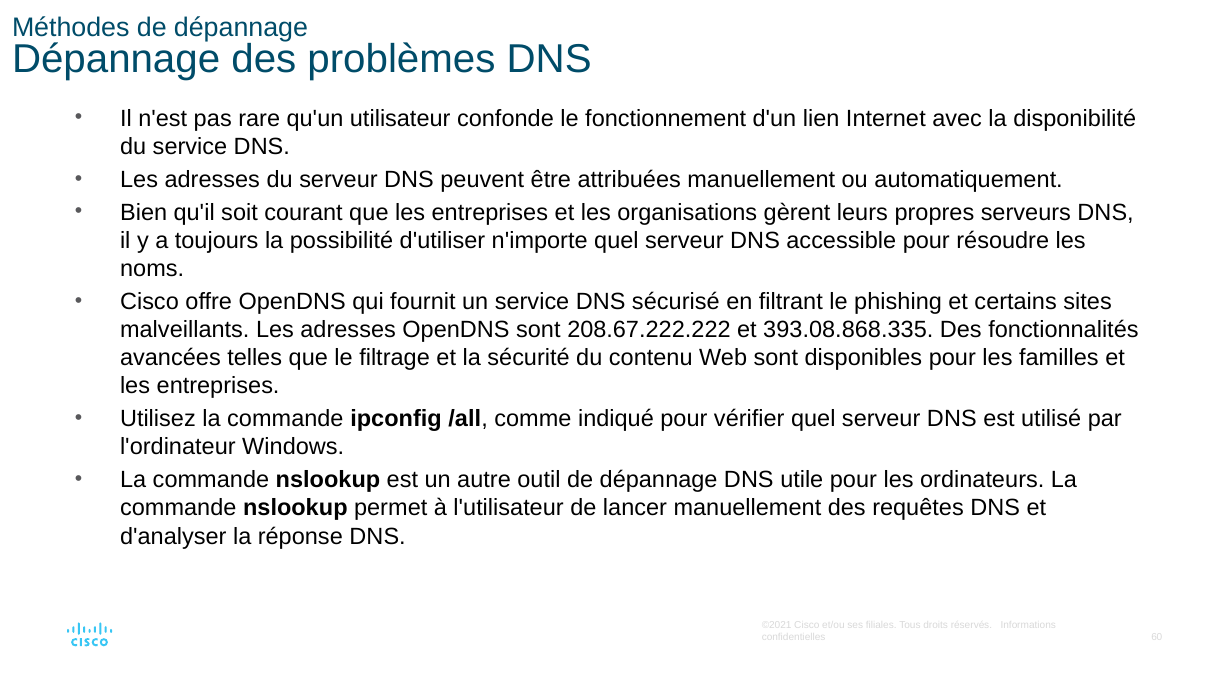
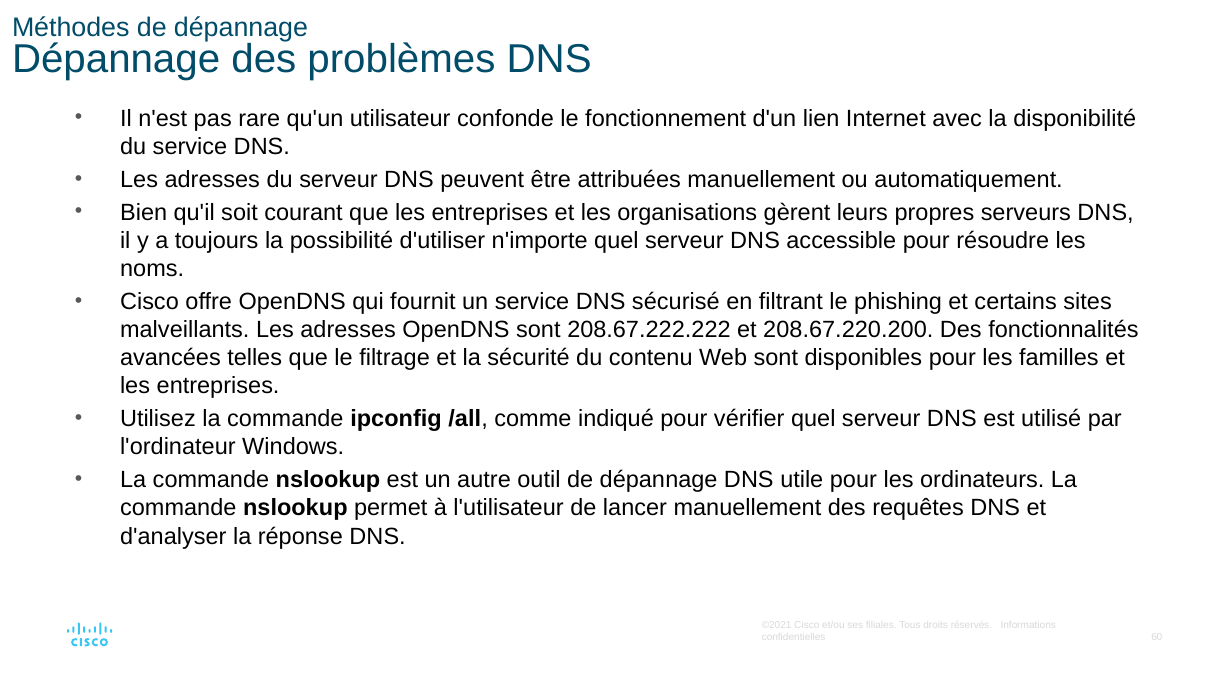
393.08.868.335: 393.08.868.335 -> 208.67.220.200 (848, 330)
